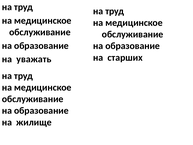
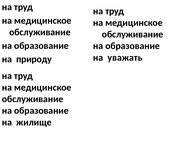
старших: старших -> уважать (125, 57)
уважать: уважать -> природу (34, 59)
